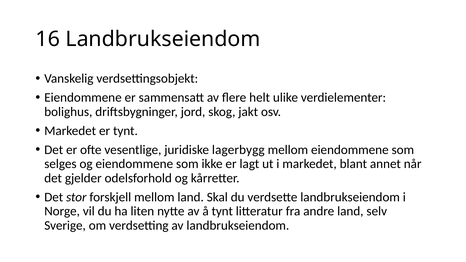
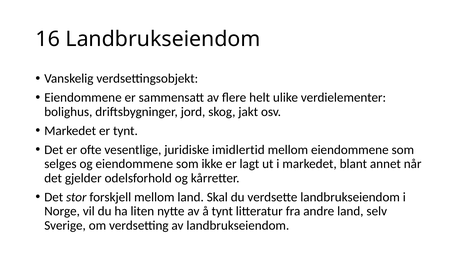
lagerbygg: lagerbygg -> imidlertid (238, 150)
